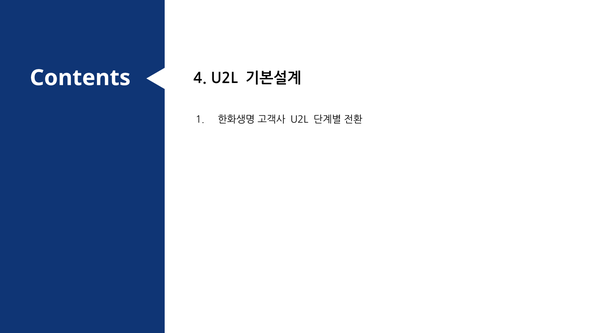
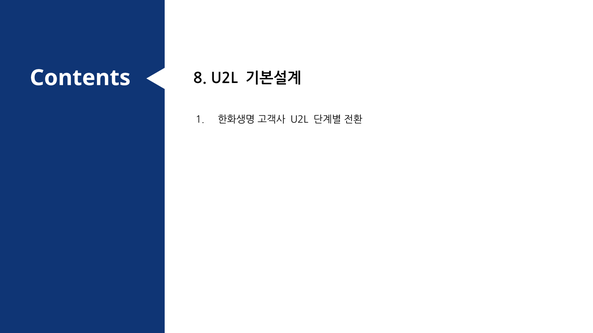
4: 4 -> 8 (200, 78)
